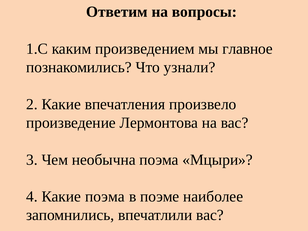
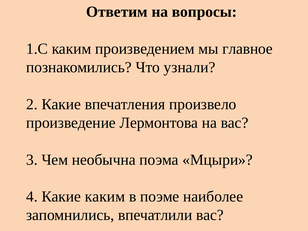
Какие поэма: поэма -> каким (105, 197)
